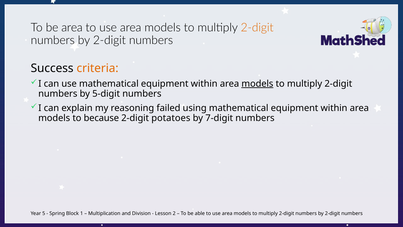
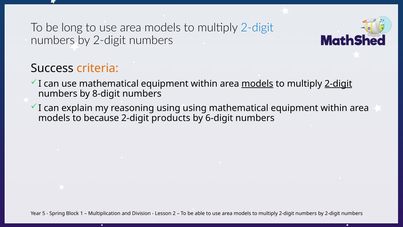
be area: area -> long (72, 28)
2-digit colour: orange -> blue (257, 28)
2-digit underline: none -> present (338, 84)
5-digit: 5-digit -> 8-digit (106, 94)
reasoning failed: failed -> using (168, 108)
potatoes: potatoes -> products (171, 118)
7-digit: 7-digit -> 6-digit (219, 118)
